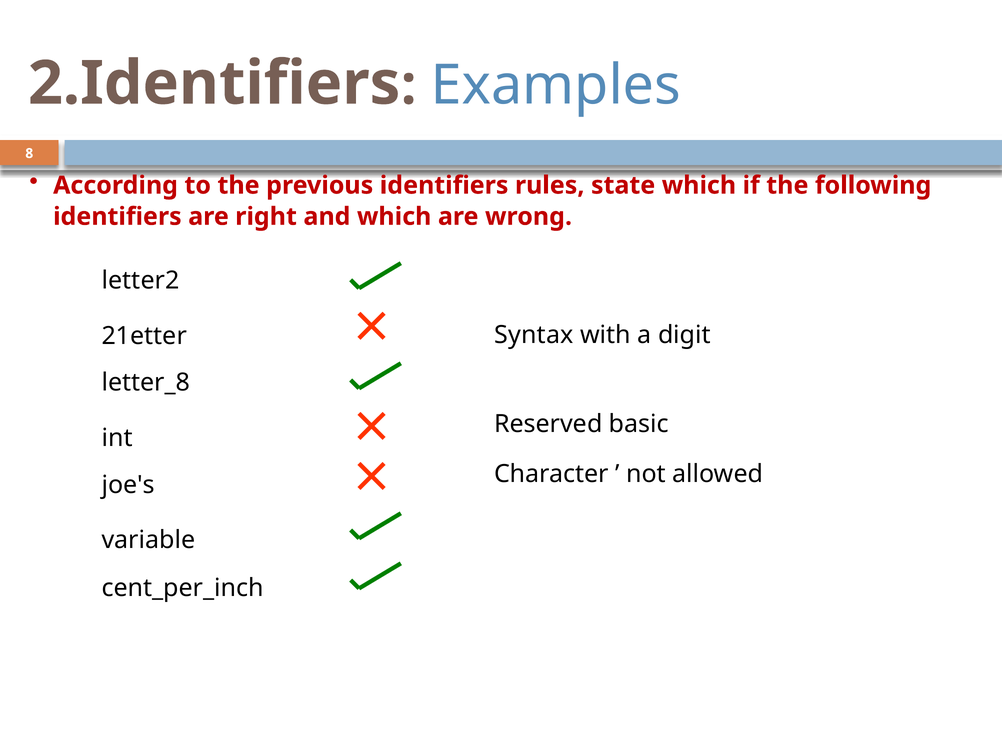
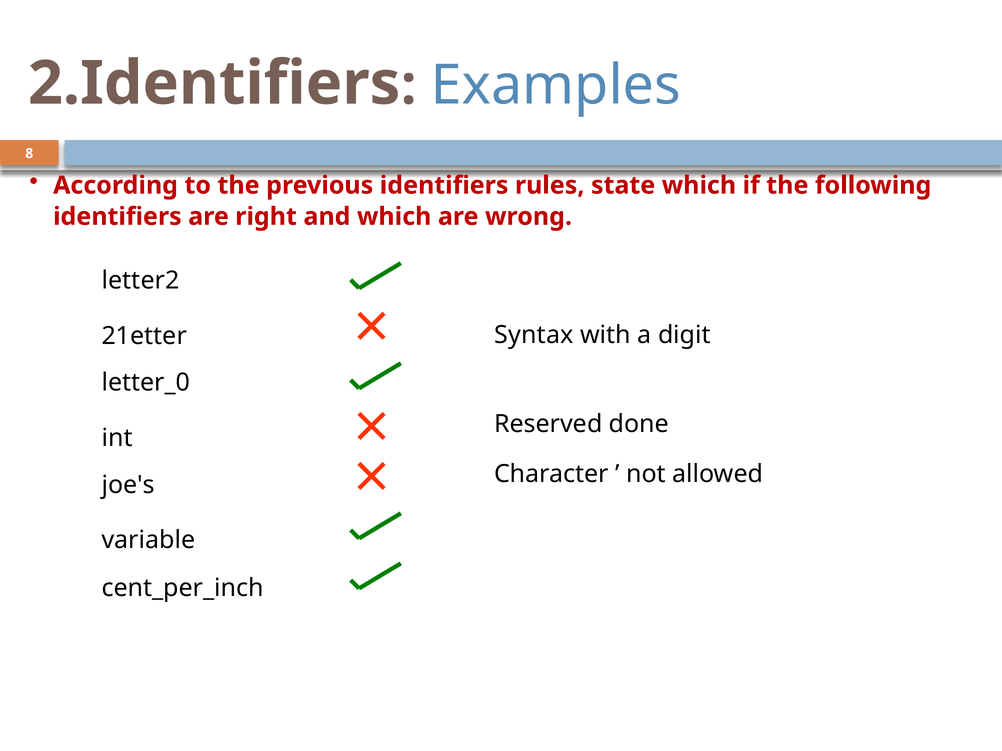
letter_8: letter_8 -> letter_0 (146, 383)
basic: basic -> done (639, 424)
